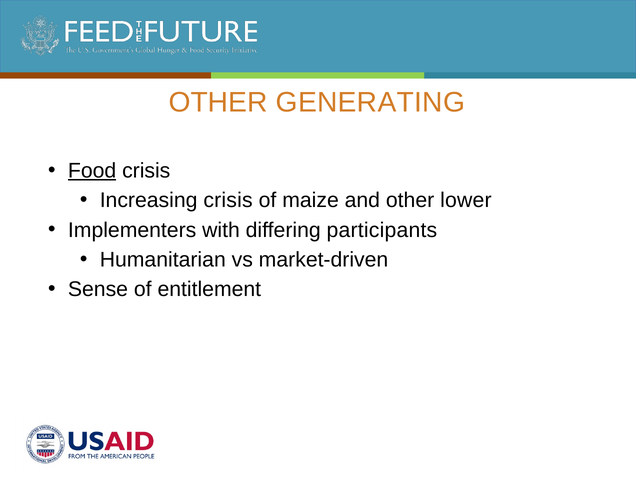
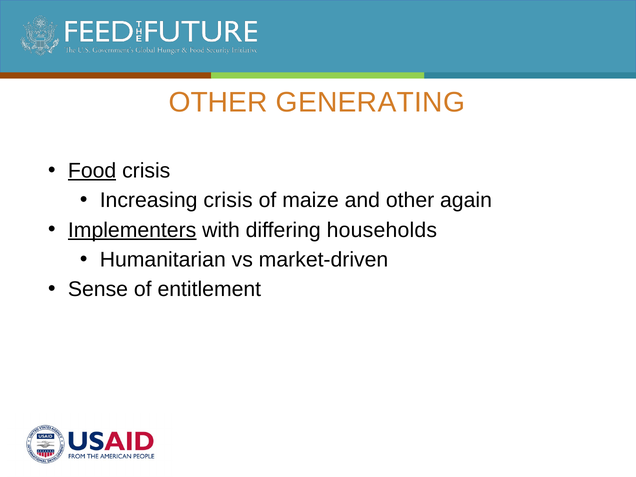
lower: lower -> again (466, 200)
Implementers underline: none -> present (132, 230)
participants: participants -> households (382, 230)
